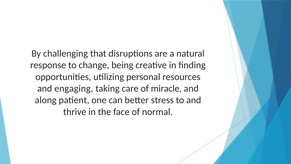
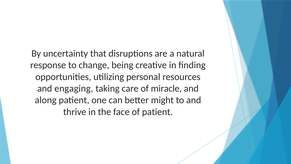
challenging: challenging -> uncertainty (66, 53)
stress: stress -> might (162, 100)
of normal: normal -> patient (157, 112)
